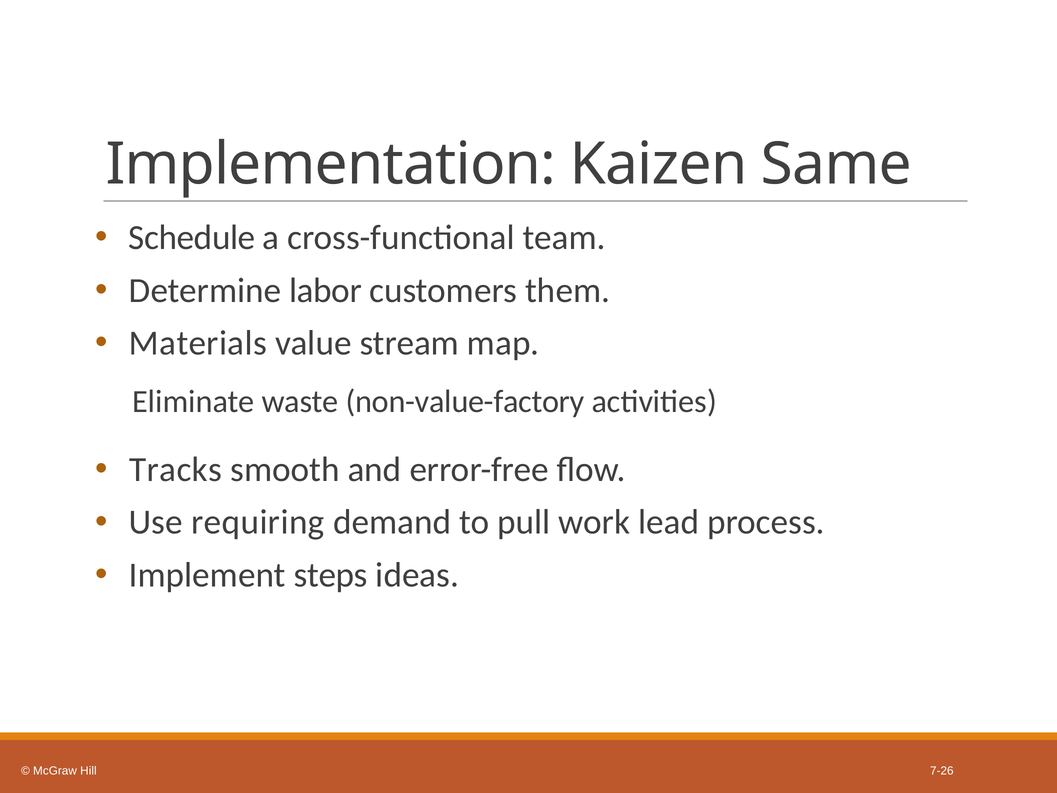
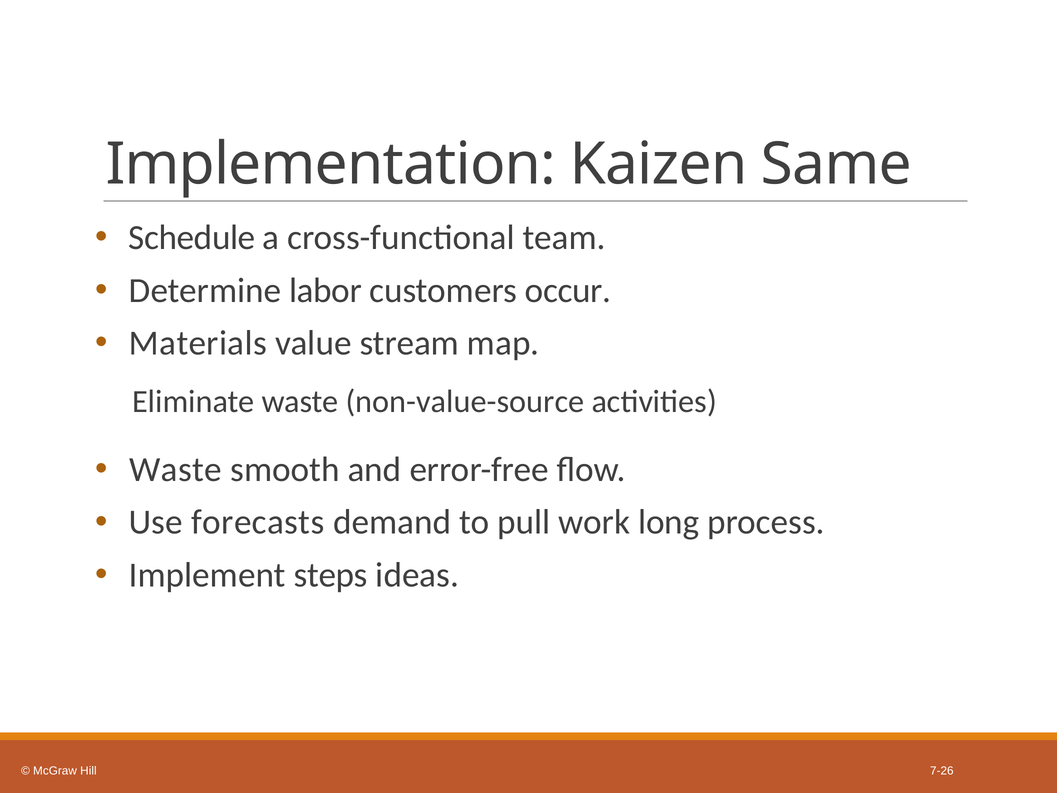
them: them -> occur (568, 290)
non-value-factory: non-value-factory -> non-value-source (465, 401)
Tracks: Tracks -> Waste (176, 469)
requiring: requiring -> forecasts (258, 522)
lead: lead -> long (669, 522)
